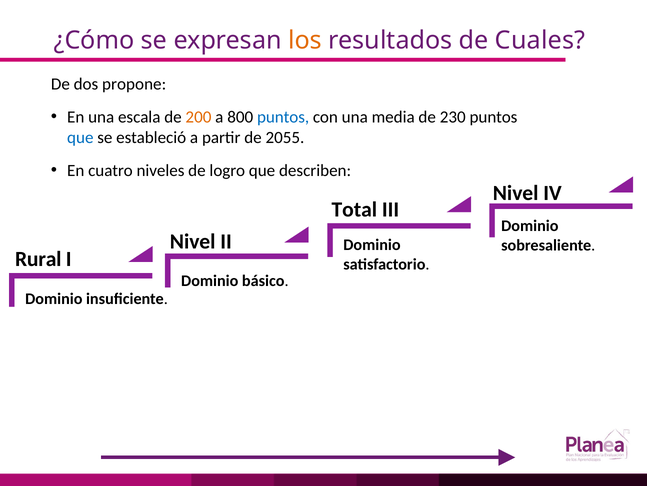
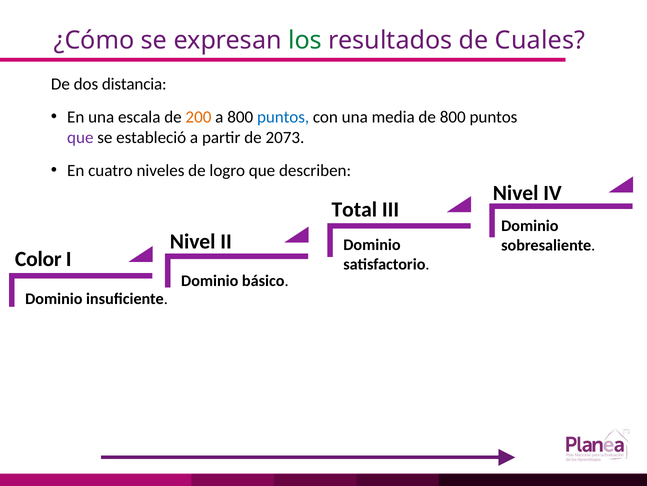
los colour: orange -> green (305, 40)
propone: propone -> distancia (134, 84)
de 230: 230 -> 800 (453, 117)
que colour: blue -> purple (80, 137)
2055: 2055 -> 2073 (285, 137)
Rural: Rural -> Color (38, 259)
